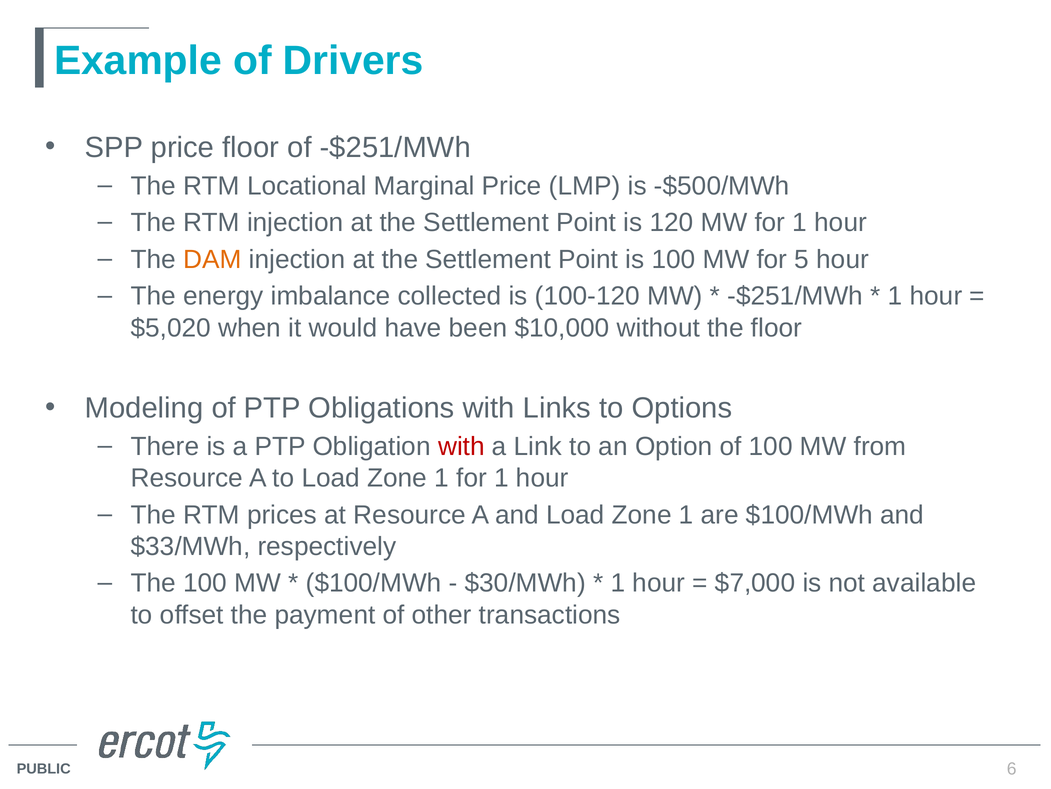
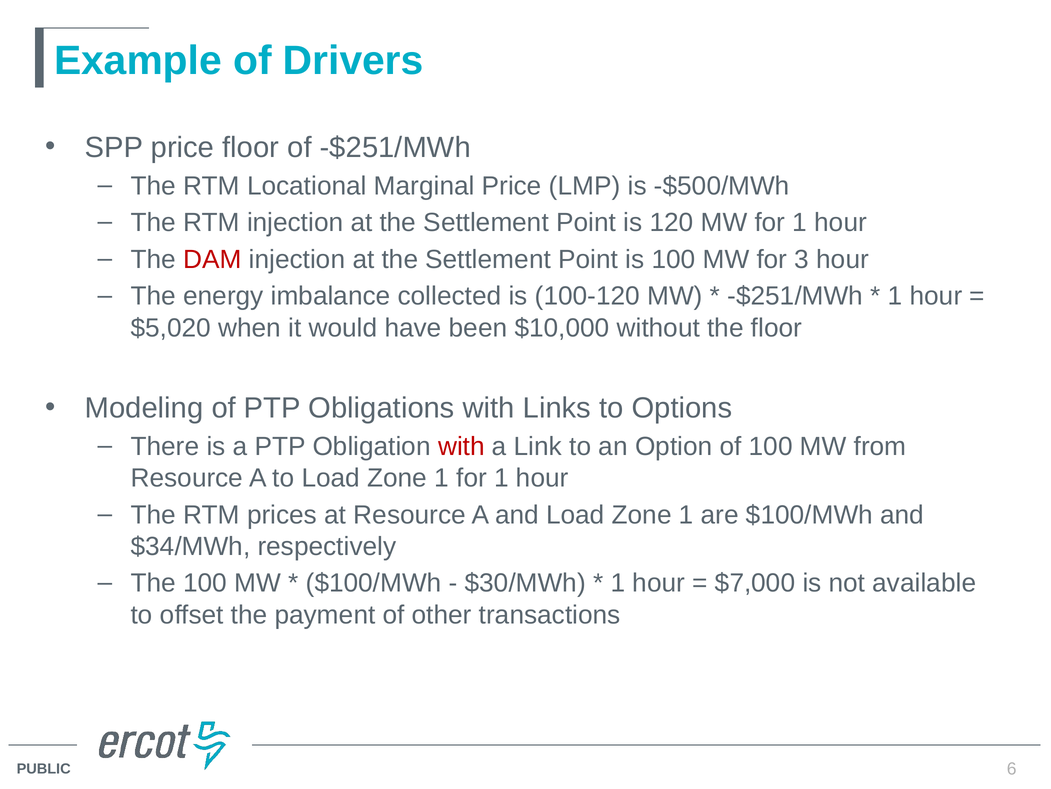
DAM colour: orange -> red (212, 259)
5: 5 -> 3 (802, 259)
$33/MWh: $33/MWh -> $34/MWh (191, 546)
